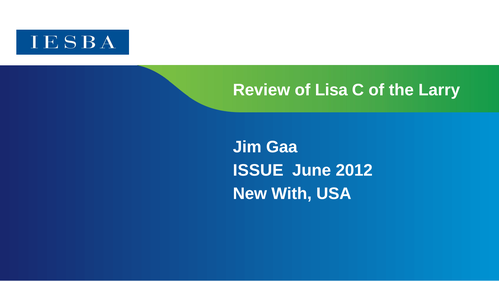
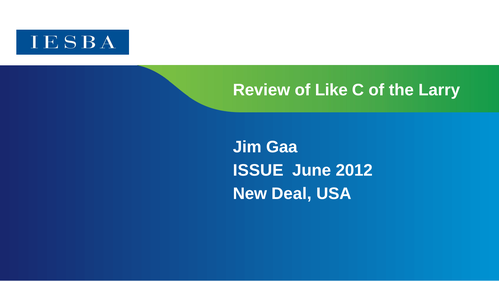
Lisa: Lisa -> Like (331, 90)
With: With -> Deal (291, 193)
